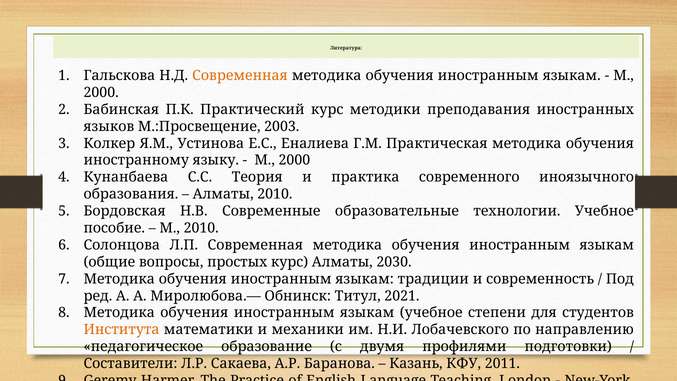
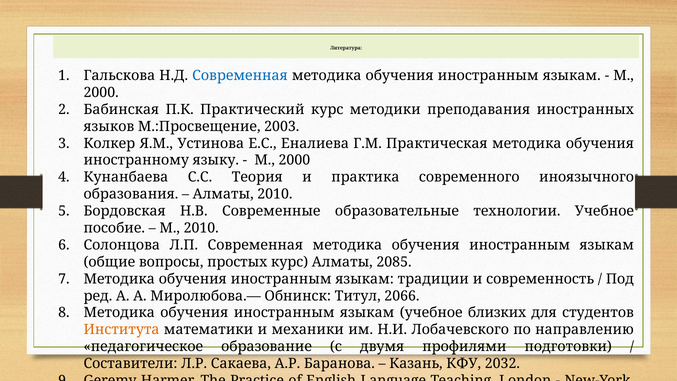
Современная colour: orange -> blue (240, 76)
2030: 2030 -> 2085 (394, 262)
2021: 2021 -> 2066 (402, 296)
степени: степени -> близких (497, 313)
2011: 2011 -> 2032 (502, 363)
